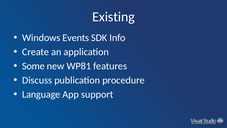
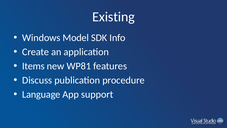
Events: Events -> Model (76, 38)
Some: Some -> Items (33, 66)
